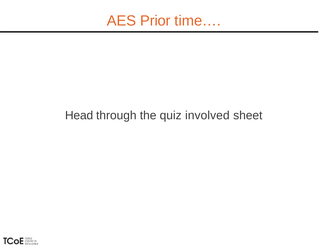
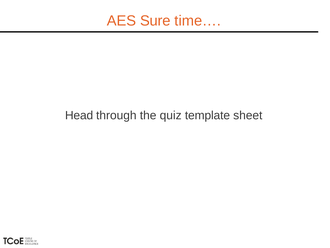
Prior: Prior -> Sure (155, 21)
involved: involved -> template (207, 115)
